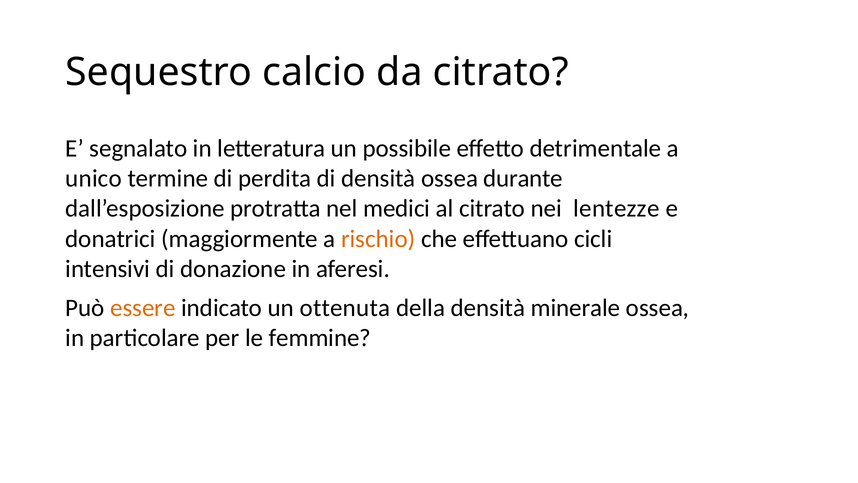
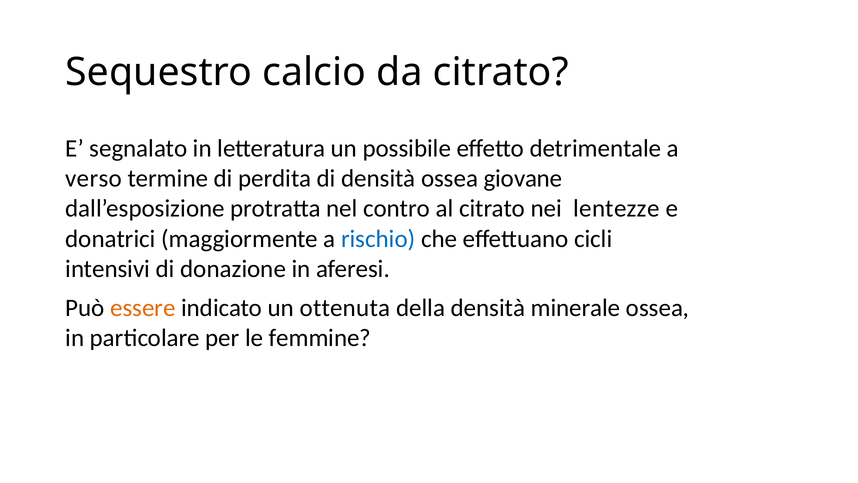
unico: unico -> verso (94, 179)
durante: durante -> giovane (523, 179)
medici: medici -> contro (397, 209)
rischio colour: orange -> blue (378, 239)
